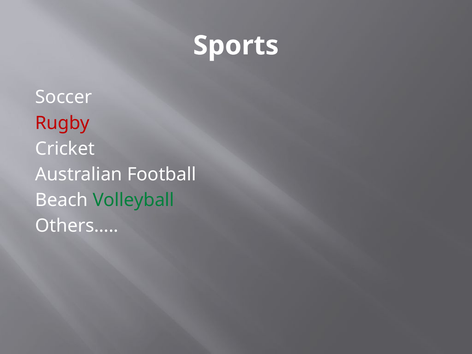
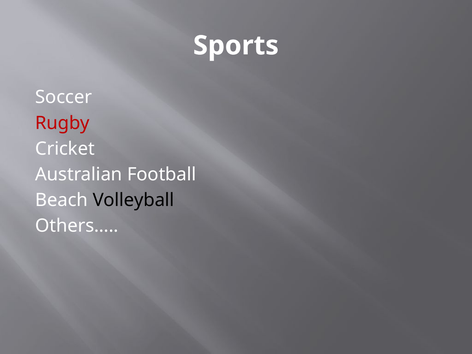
Volleyball colour: green -> black (134, 200)
